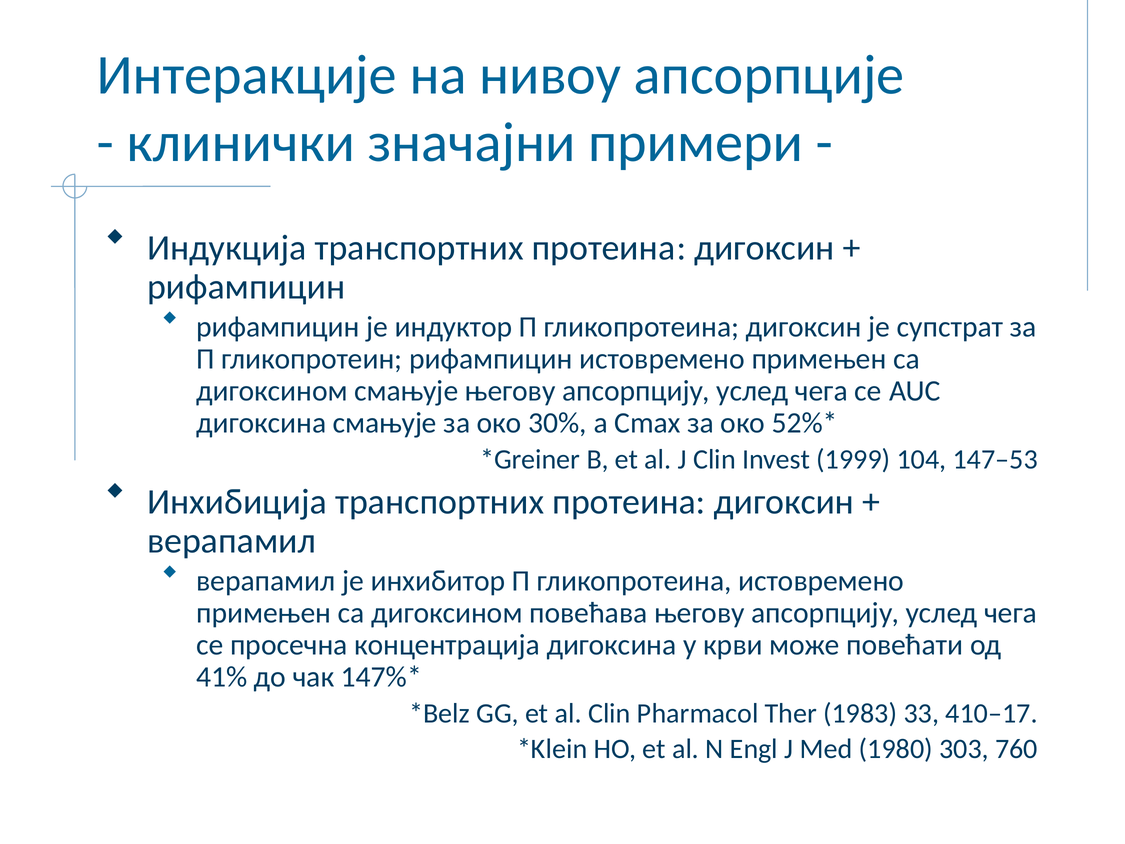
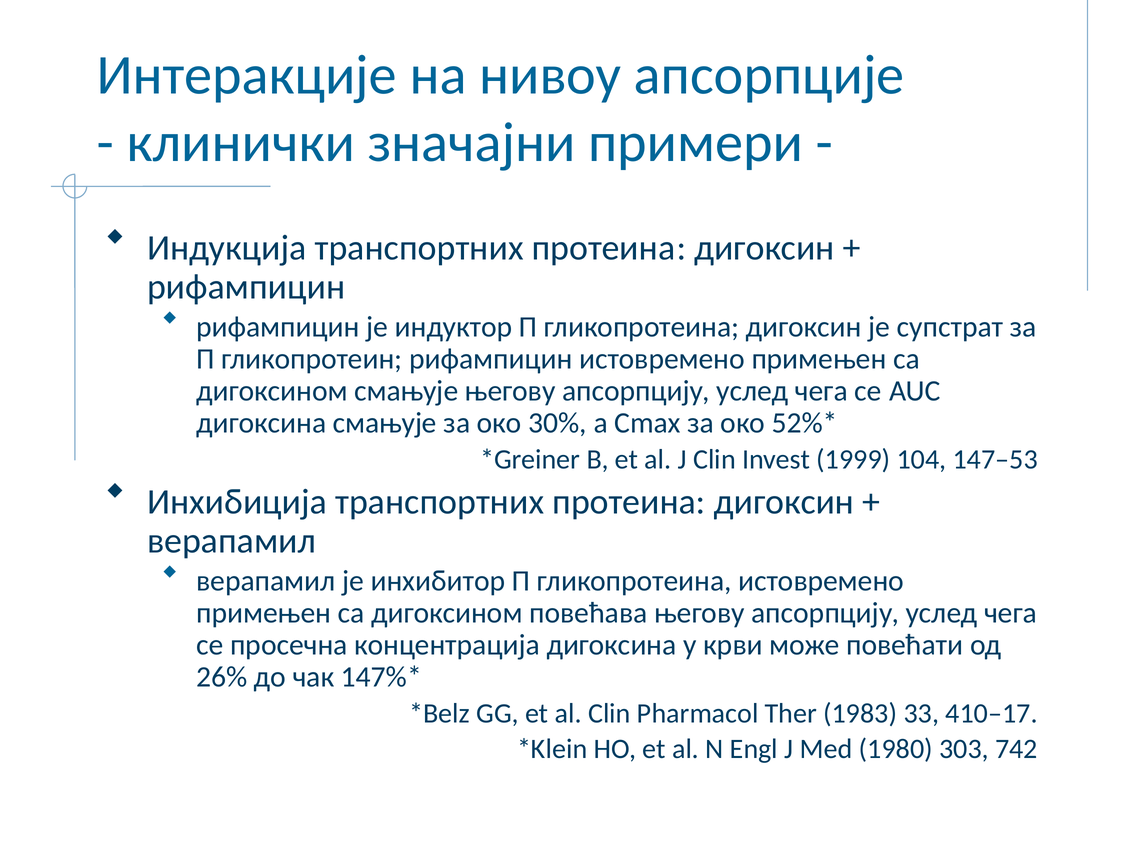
41%: 41% -> 26% (222, 677)
760: 760 -> 742 (1016, 749)
